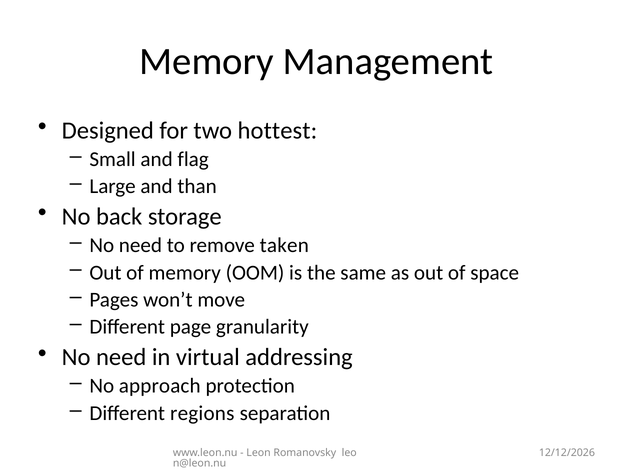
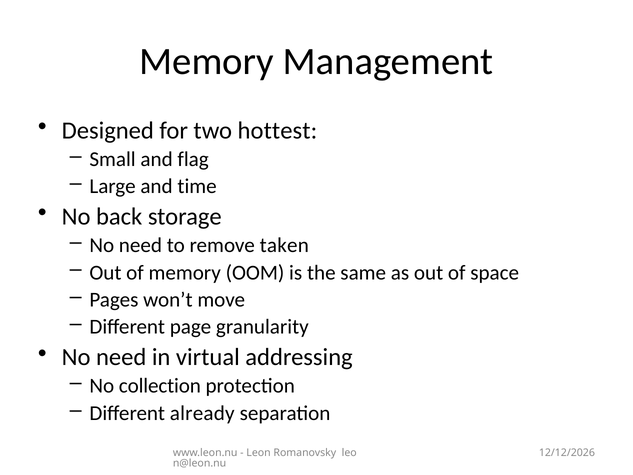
than: than -> time (197, 186)
approach: approach -> collection (160, 386)
regions: regions -> already (202, 413)
